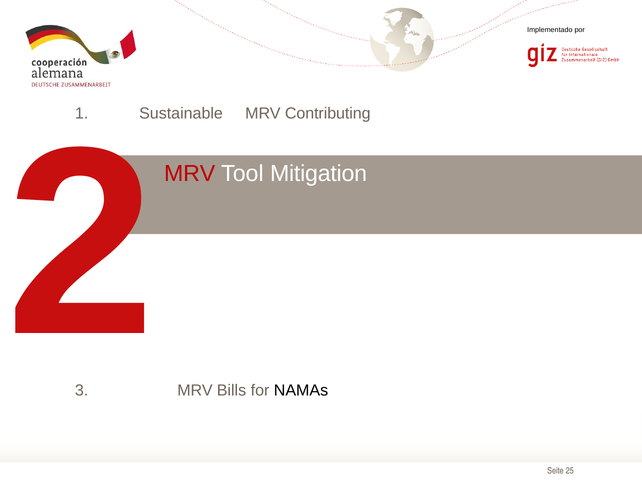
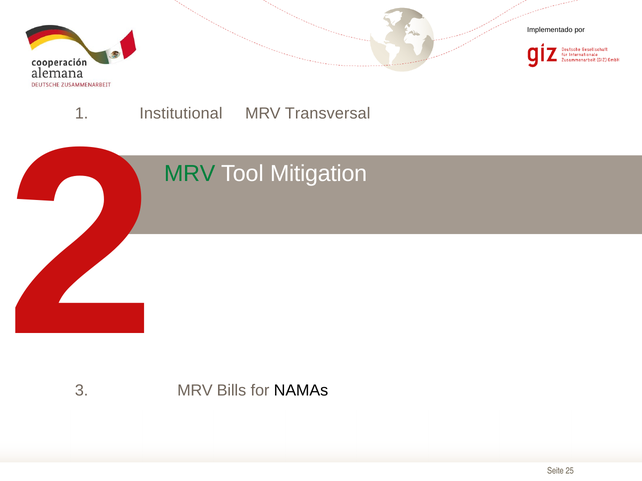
Sustainable: Sustainable -> Institutional (181, 114)
Contributing: Contributing -> Transversal (328, 114)
MRV colour: red -> green (190, 174)
